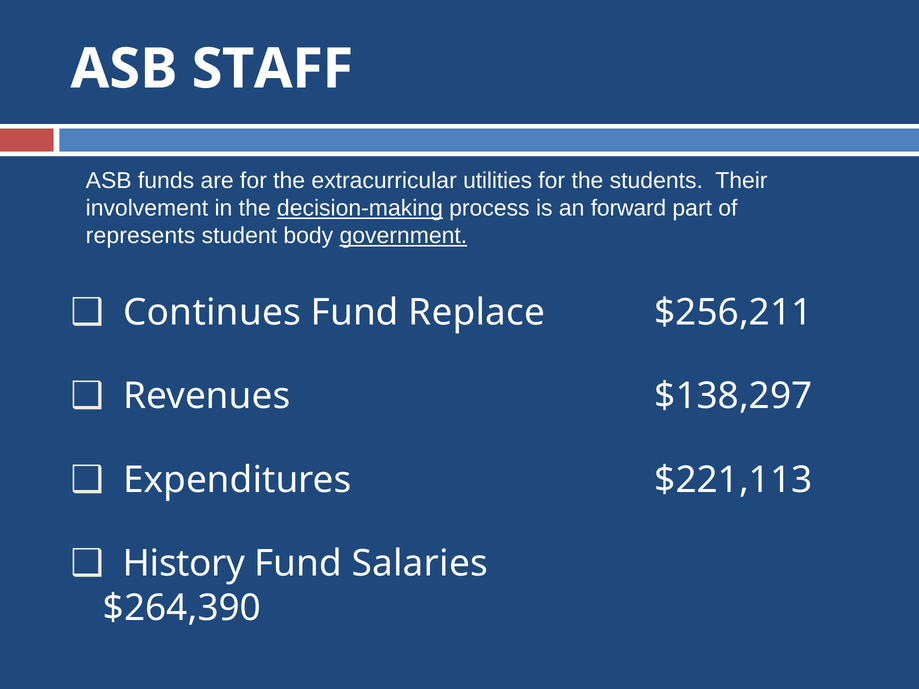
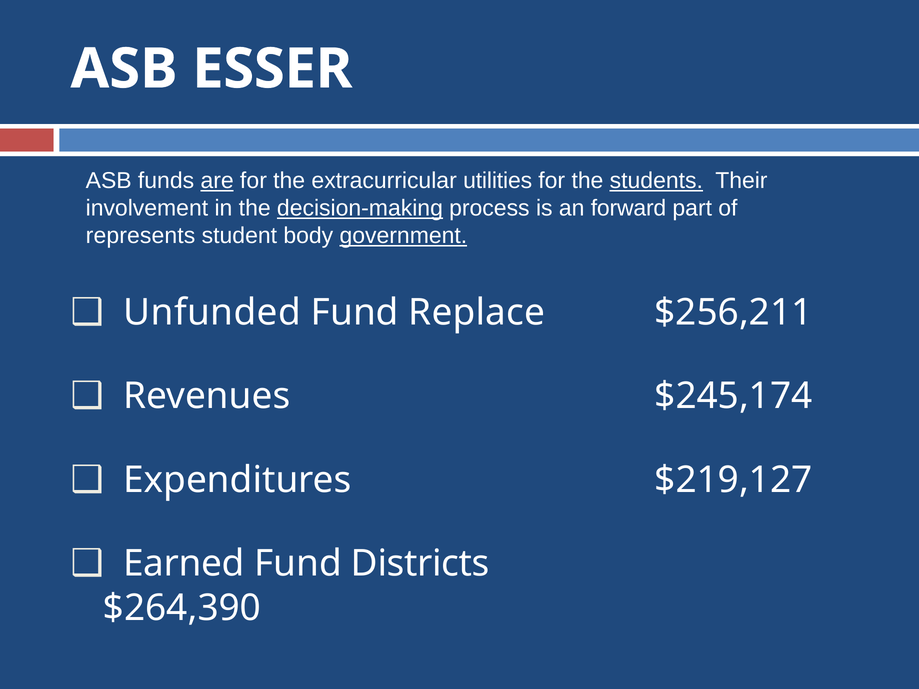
STAFF: STAFF -> ESSER (272, 69)
are underline: none -> present (217, 181)
students underline: none -> present (656, 181)
Continues: Continues -> Unfunded (212, 313)
$138,297: $138,297 -> $245,174 (733, 396)
$221,113: $221,113 -> $219,127 (733, 480)
History: History -> Earned (184, 564)
Salaries: Salaries -> Districts (420, 564)
